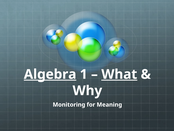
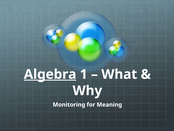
What underline: present -> none (119, 74)
